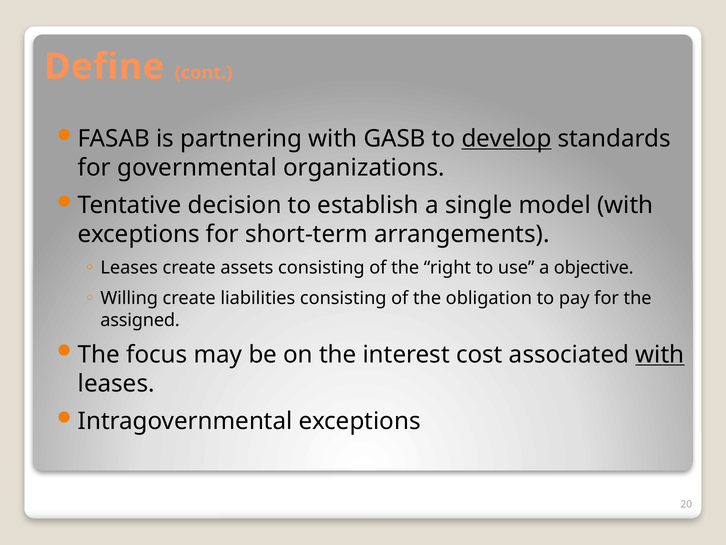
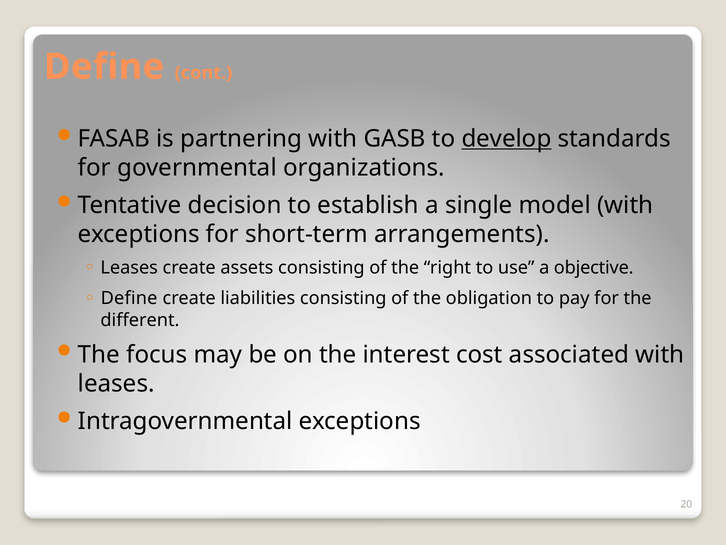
Willing: Willing -> Define (129, 298)
assigned: assigned -> different (140, 320)
with underline: present -> none (660, 354)
